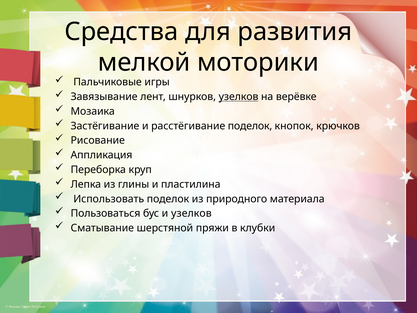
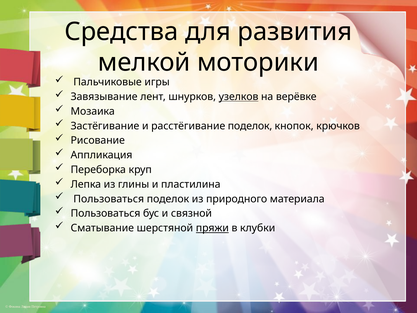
Использовать: Использовать -> Пользоваться (109, 199)
и узелков: узелков -> связной (191, 213)
пряжи underline: none -> present (212, 228)
